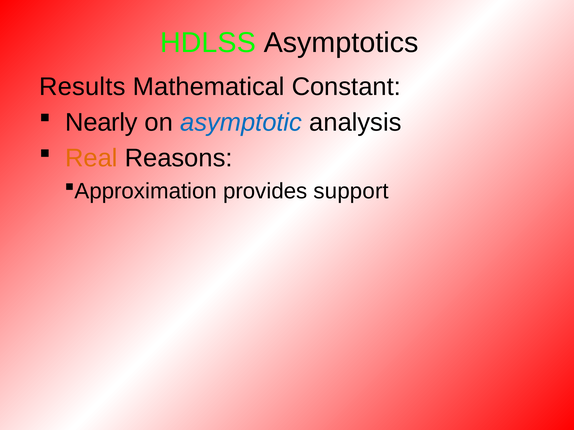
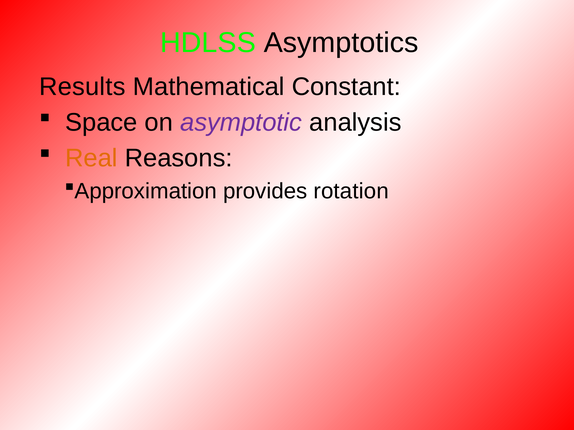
Nearly: Nearly -> Space (101, 123)
asymptotic colour: blue -> purple (241, 123)
support: support -> rotation (351, 191)
